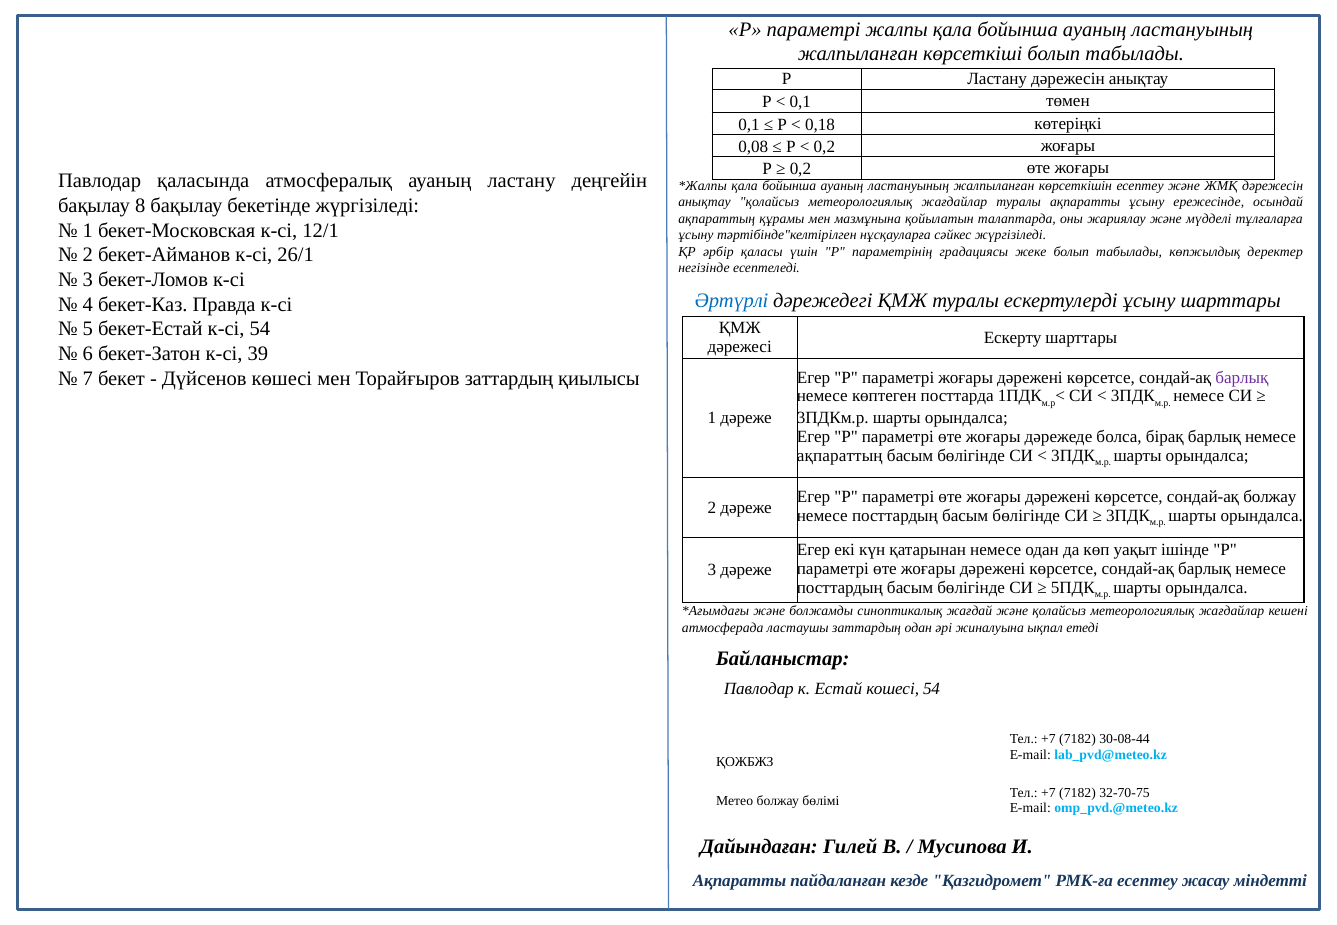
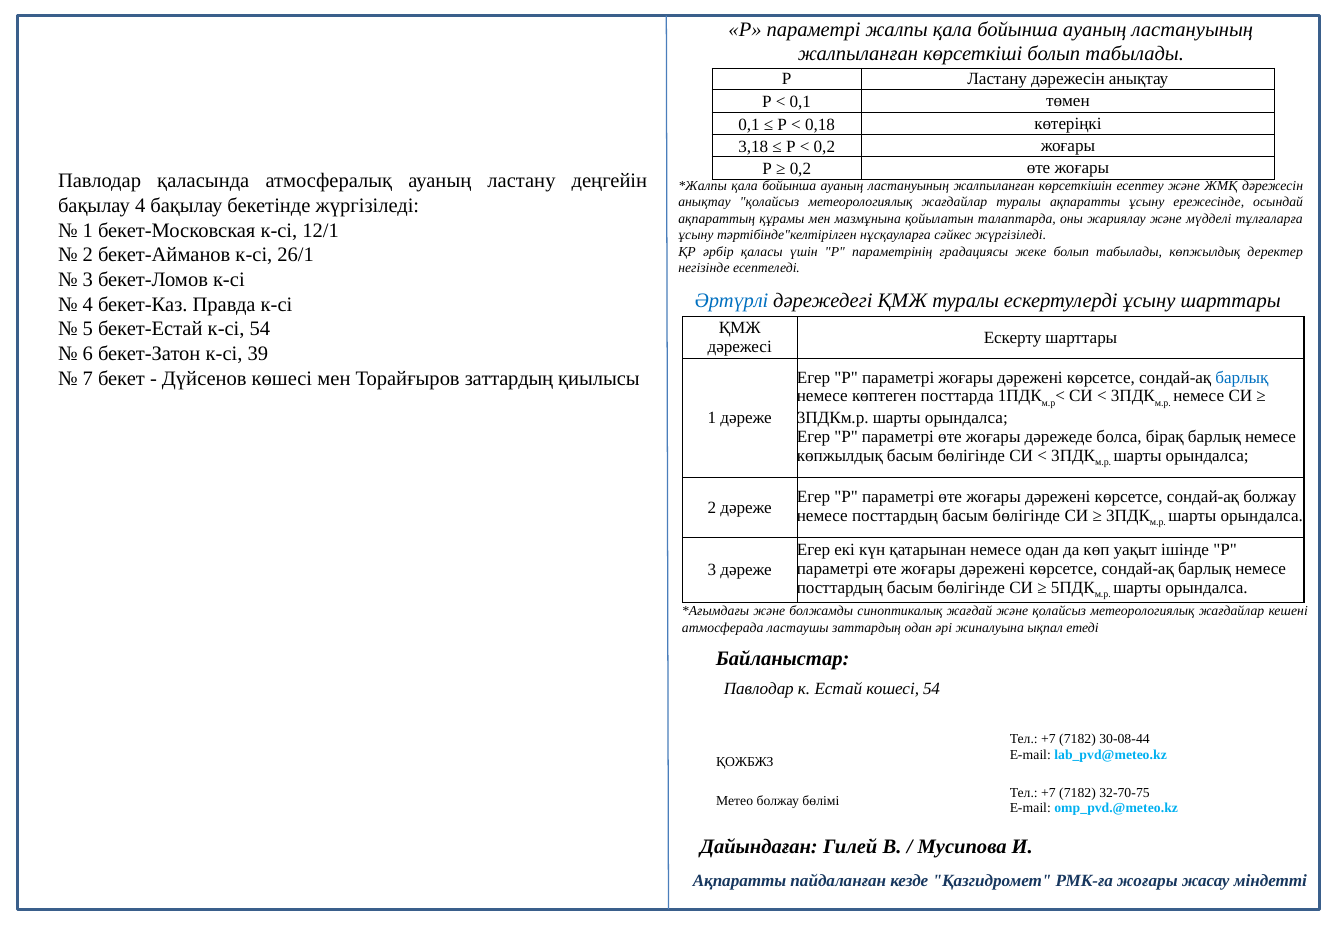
0,08: 0,08 -> 3,18 (753, 147)
бақылау 8: 8 -> 4 (140, 206)
барлық colour: purple -> blue (1242, 378)
ақпараттың: ақпараттың -> көпжылдық (840, 456)
РМК-ға есептеу: есептеу -> жоғары (1147, 881)
